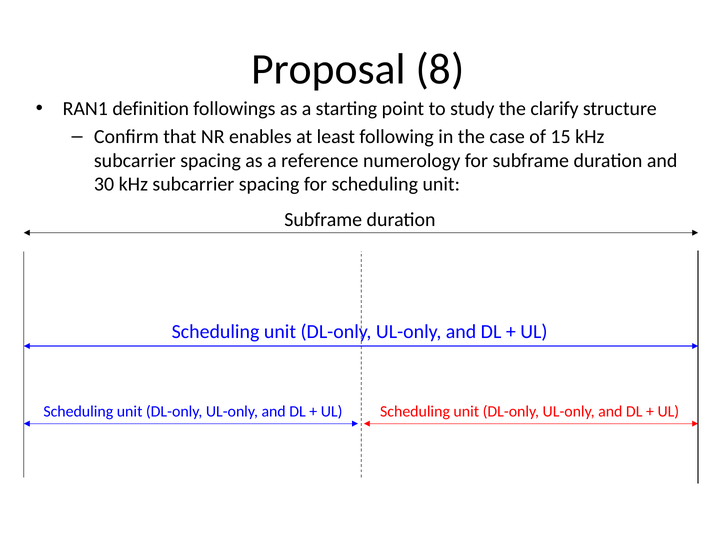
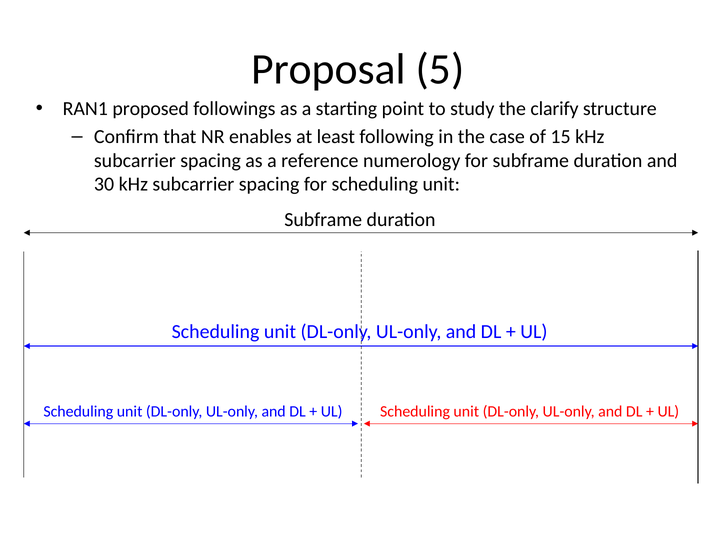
8: 8 -> 5 (440, 69)
definition: definition -> proposed (151, 109)
